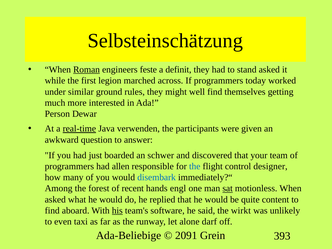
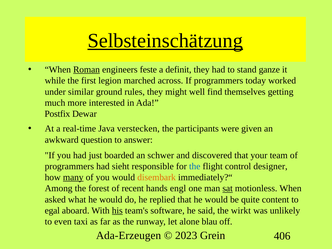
Selbsteinschätzung underline: none -> present (165, 41)
stand asked: asked -> ganze (269, 70)
Person: Person -> Postfix (57, 114)
real-time underline: present -> none (79, 129)
verwenden: verwenden -> verstecken (138, 129)
allen: allen -> sieht (121, 166)
many underline: none -> present (73, 177)
disembark colour: blue -> orange (157, 177)
find: find -> egal (52, 211)
darf: darf -> blau (209, 222)
Ada-Beliebige: Ada-Beliebige -> Ada-Erzeugen (129, 236)
2091: 2091 -> 2023 (186, 236)
393: 393 -> 406 (282, 236)
